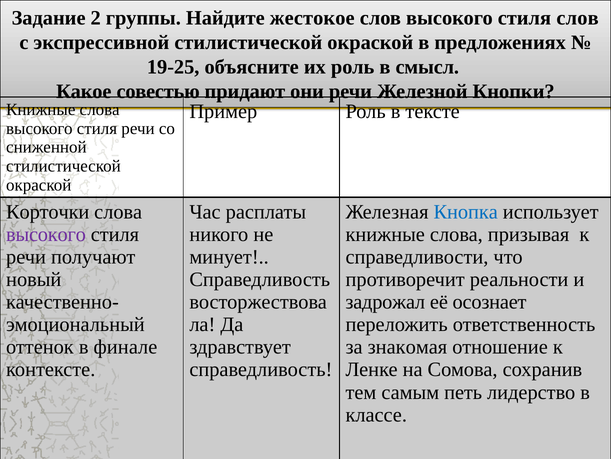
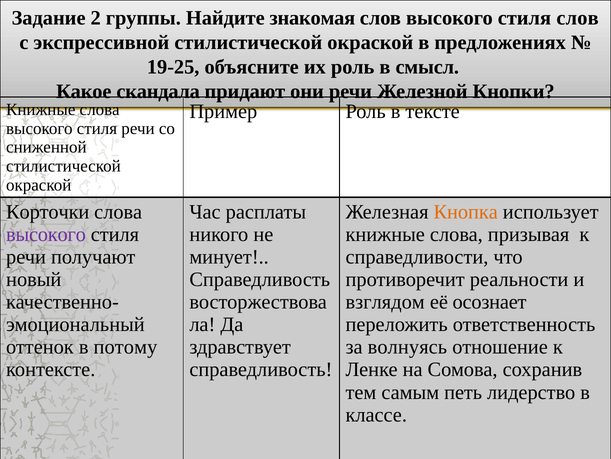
жестокое: жестокое -> знакомая (312, 18)
совестью: совестью -> скандала (158, 92)
Кнопка colour: blue -> orange (466, 212)
задрожал: задрожал -> взглядом (385, 302)
финале: финале -> потому (125, 347)
знакомая: знакомая -> волнуясь (407, 347)
